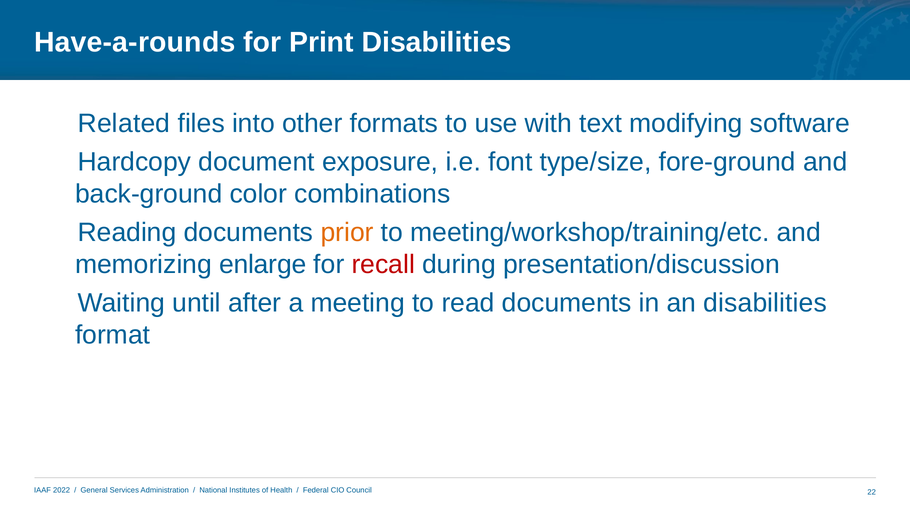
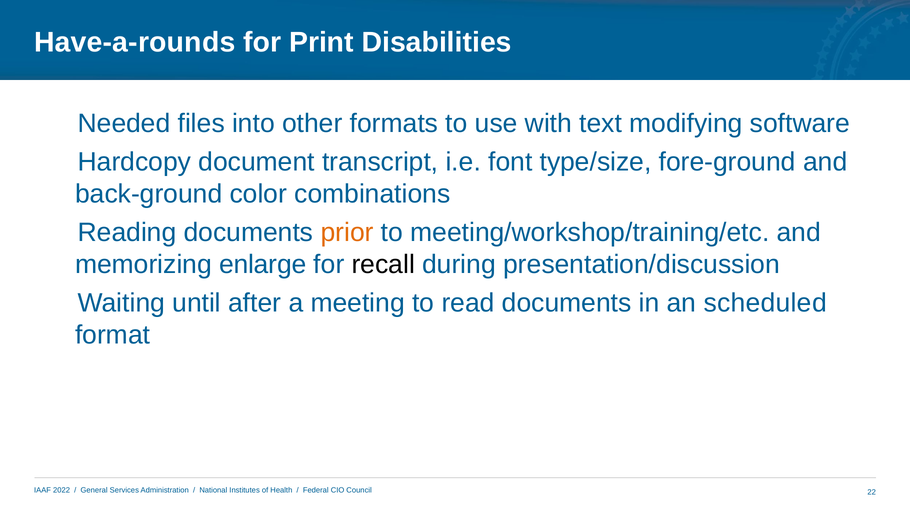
Related: Related -> Needed (124, 124)
exposure: exposure -> transcript (380, 162)
recall colour: red -> black (383, 264)
an disabilities: disabilities -> scheduled (765, 303)
